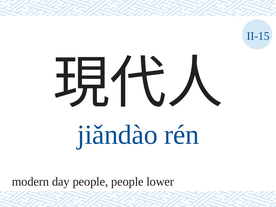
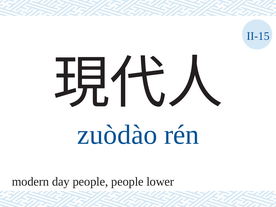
jiǎndào: jiǎndào -> zuòdào (117, 135)
